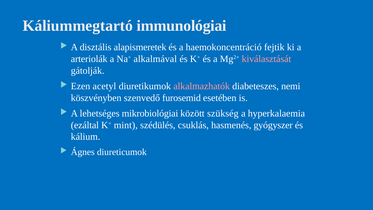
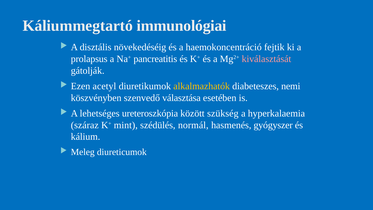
alapismeretek: alapismeretek -> növekedéséig (140, 47)
arteriolák: arteriolák -> prolapsus (89, 59)
alkalmával: alkalmával -> pancreatitis (155, 59)
alkalmazhatók colour: pink -> yellow (202, 86)
furosemid: furosemid -> választása (182, 98)
mikrobiológiai: mikrobiológiai -> ureteroszkópia (150, 113)
ezáltal: ezáltal -> száraz (85, 125)
csuklás: csuklás -> normál (193, 125)
Ágnes: Ágnes -> Meleg (83, 152)
